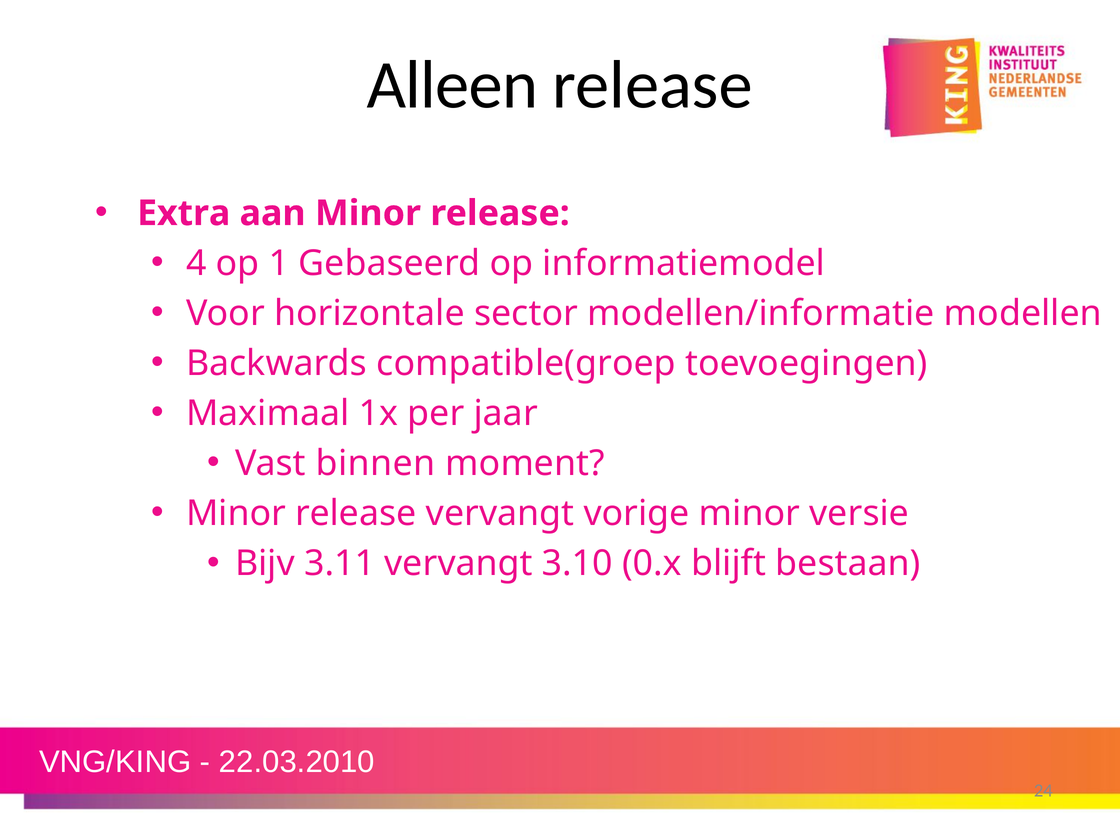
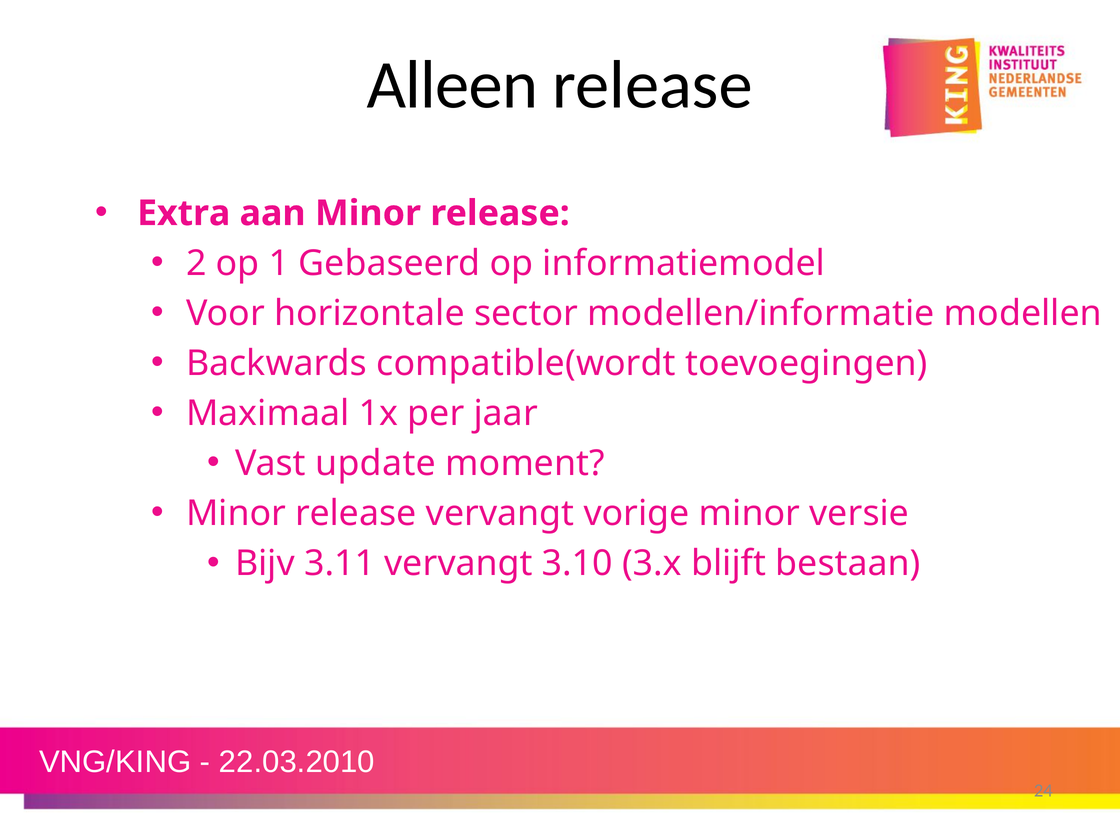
4: 4 -> 2 (196, 263)
compatible(groep: compatible(groep -> compatible(wordt (526, 363)
binnen: binnen -> update (376, 464)
0.x: 0.x -> 3.x (652, 564)
